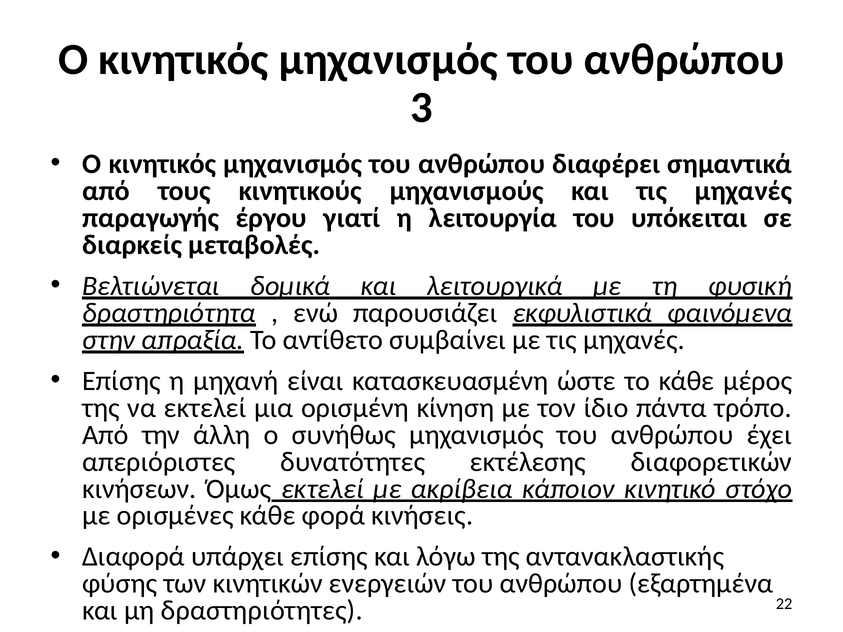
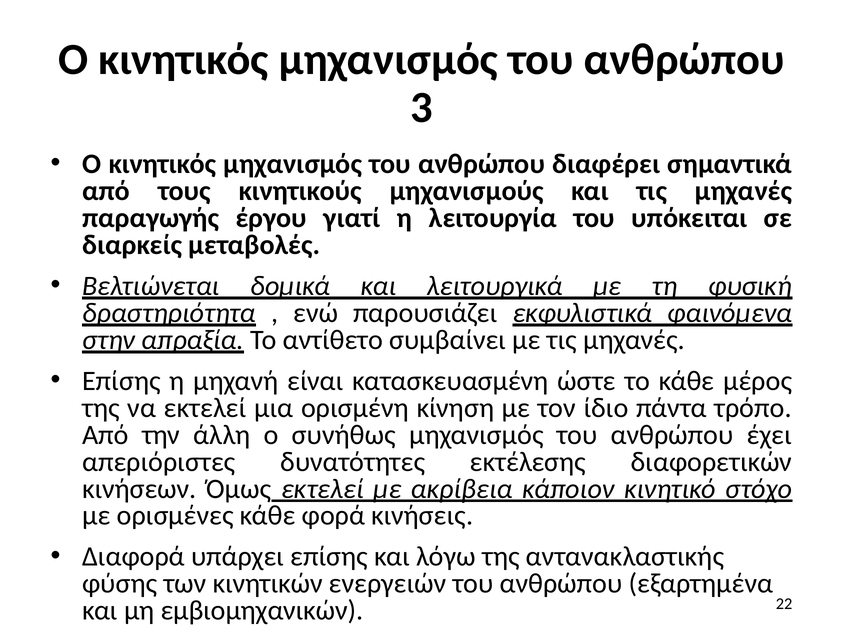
δραστηριότητες: δραστηριότητες -> εμβιομηχανικών (262, 611)
